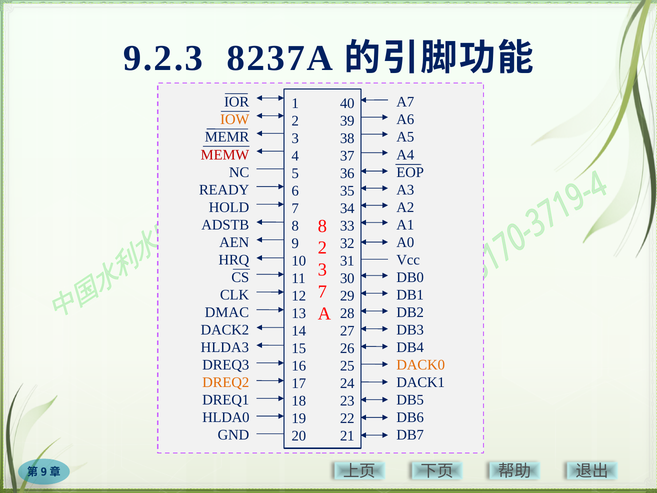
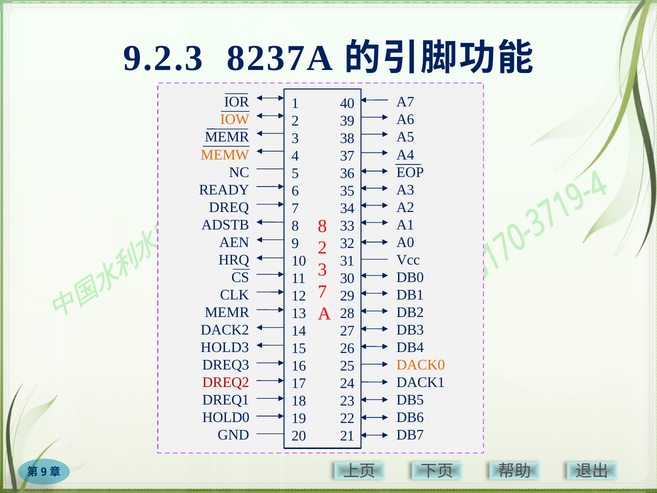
MEMW colour: red -> orange (225, 155)
HOLD: HOLD -> DREQ (229, 207)
DMAC: DMAC -> MEMR (227, 312)
HLDA3: HLDA3 -> HOLD3 (225, 347)
DREQ2 colour: orange -> red (226, 382)
HLDA0: HLDA0 -> HOLD0 (226, 417)
